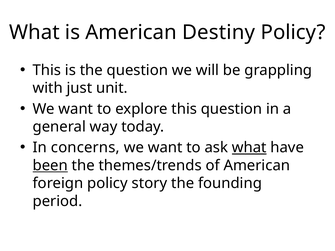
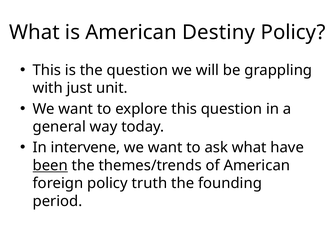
concerns: concerns -> intervene (85, 148)
what underline: present -> none (249, 148)
story: story -> truth (149, 183)
